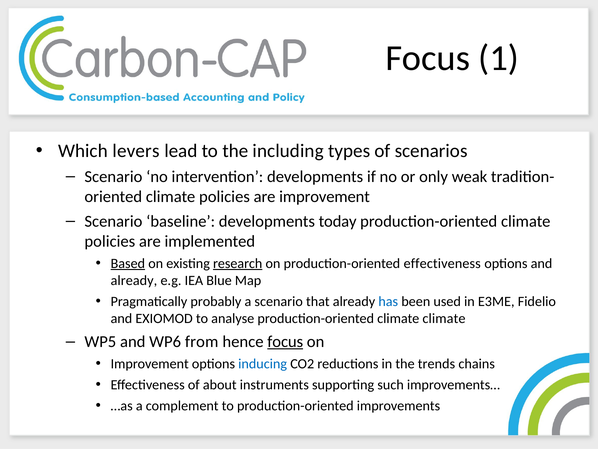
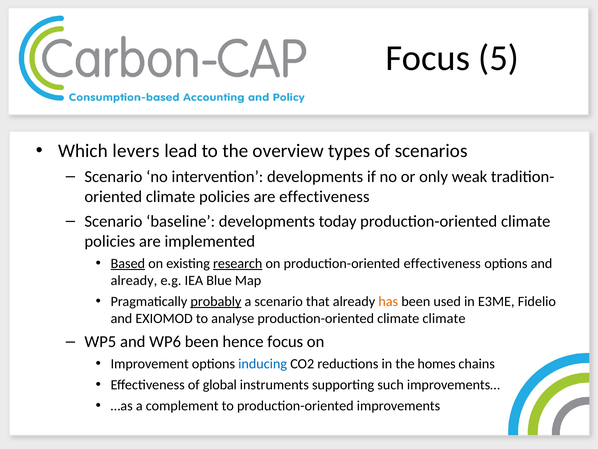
1: 1 -> 5 (499, 58)
including: including -> overview (288, 151)
are improvement: improvement -> effectiveness (324, 196)
probably underline: none -> present (216, 301)
has colour: blue -> orange (388, 301)
WP6 from: from -> been (202, 341)
focus underline: present -> none (285, 341)
trends: trends -> homes (437, 364)
about: about -> global (220, 385)
